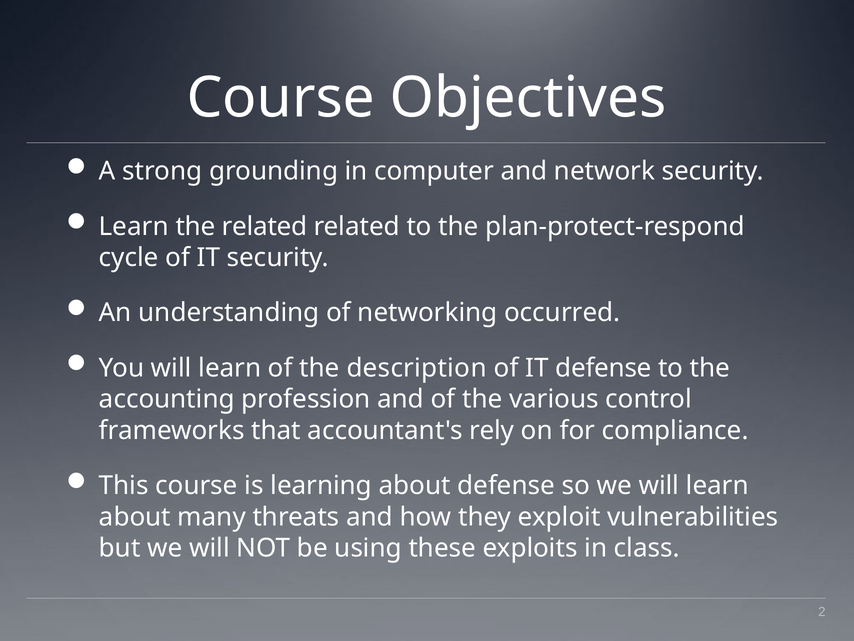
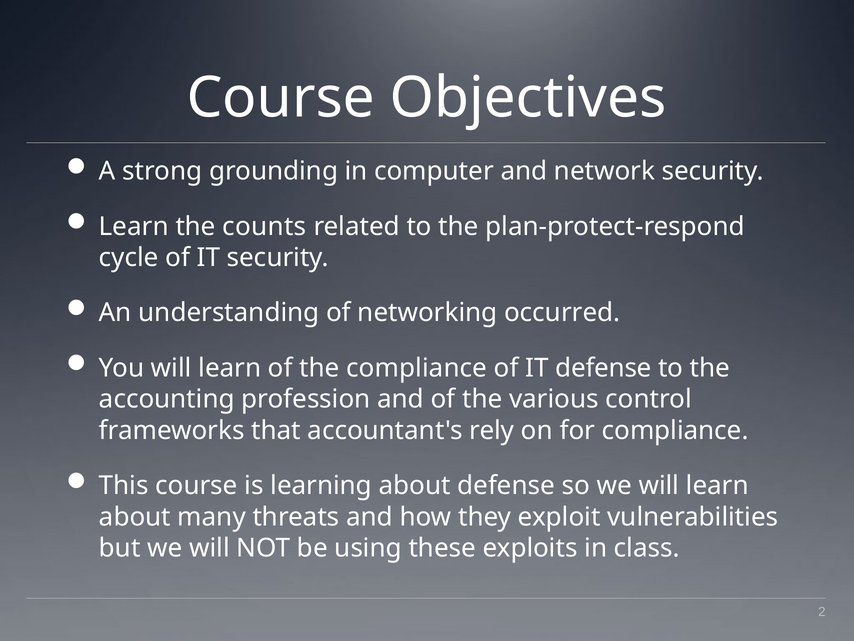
the related: related -> counts (264, 226)
the description: description -> compliance (417, 368)
